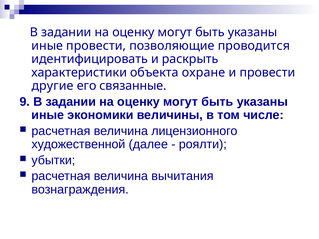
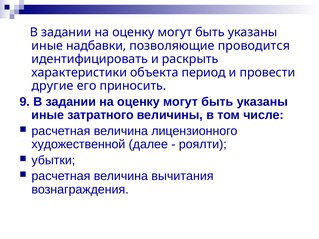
иные провести: провести -> надбавки (96, 46)
охране: охране -> период (204, 73)
связанные: связанные -> приносить (133, 86)
экономики: экономики -> затратного (100, 115)
